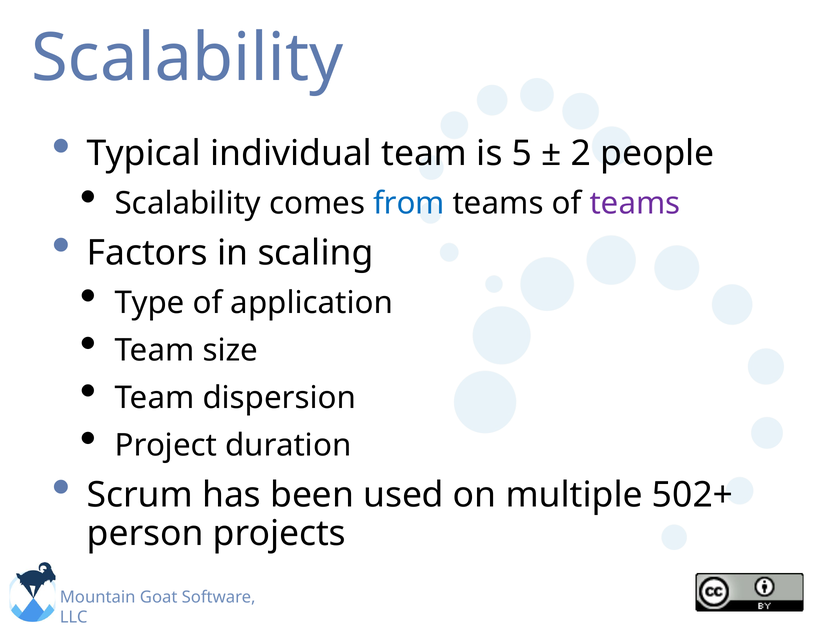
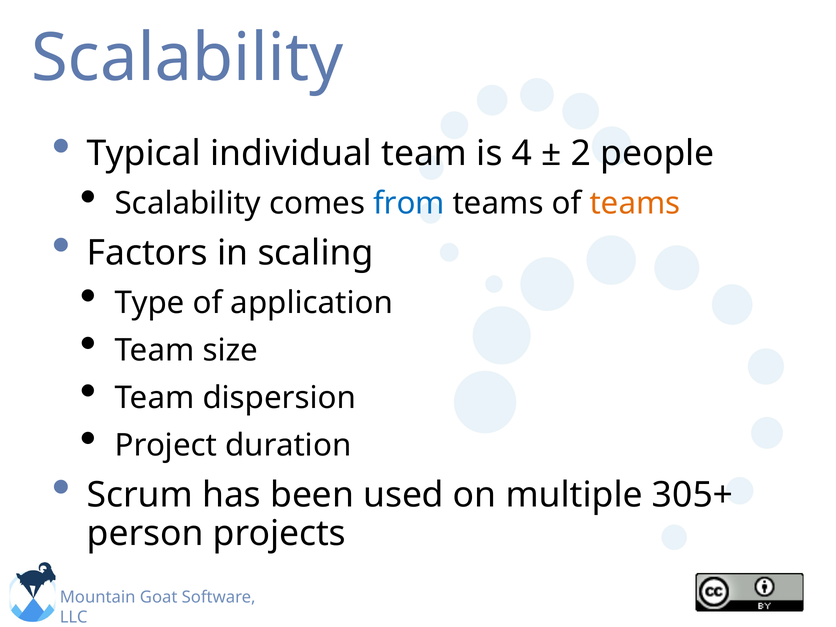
5: 5 -> 4 (522, 154)
teams colour: purple -> orange (635, 204)
502+: 502+ -> 305+ (693, 495)
